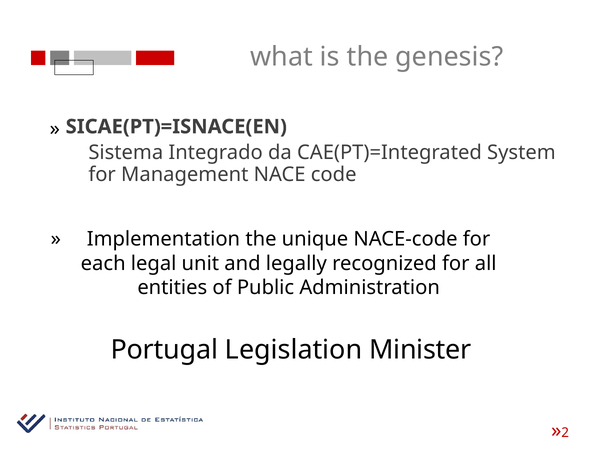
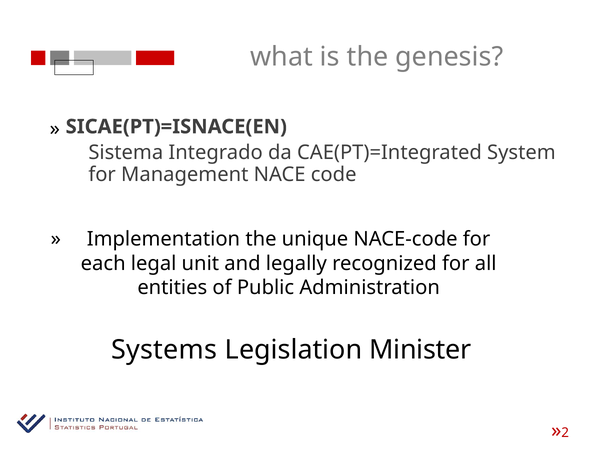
Portugal: Portugal -> Systems (164, 350)
